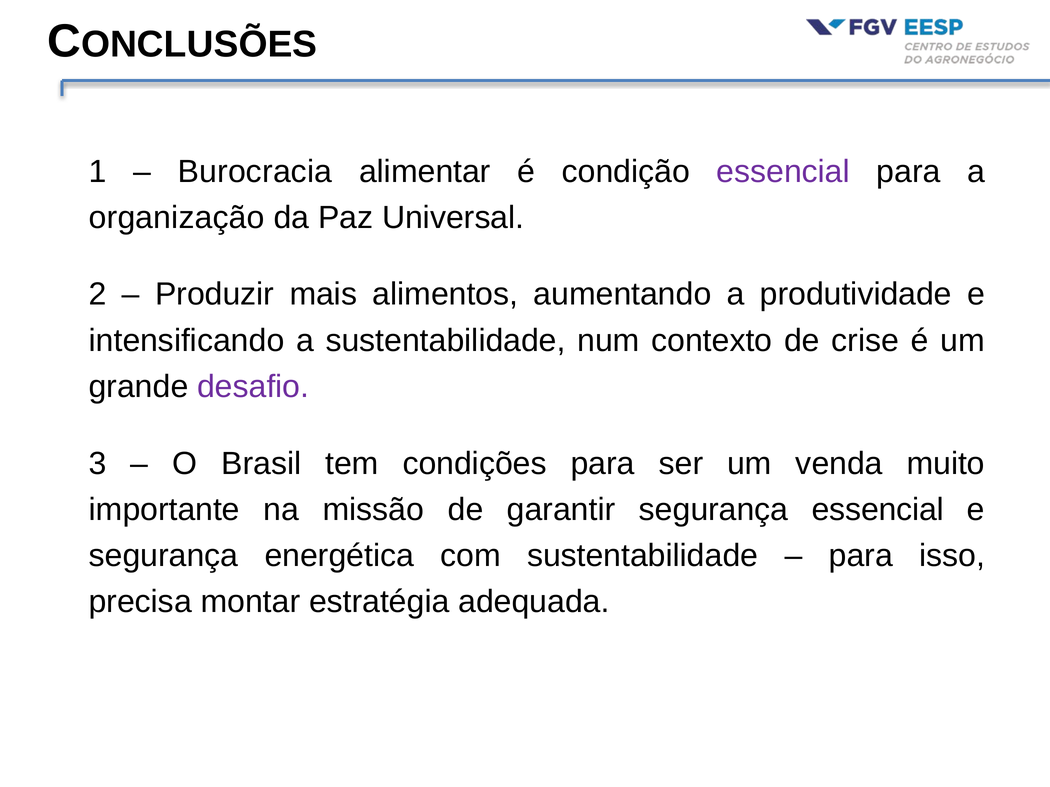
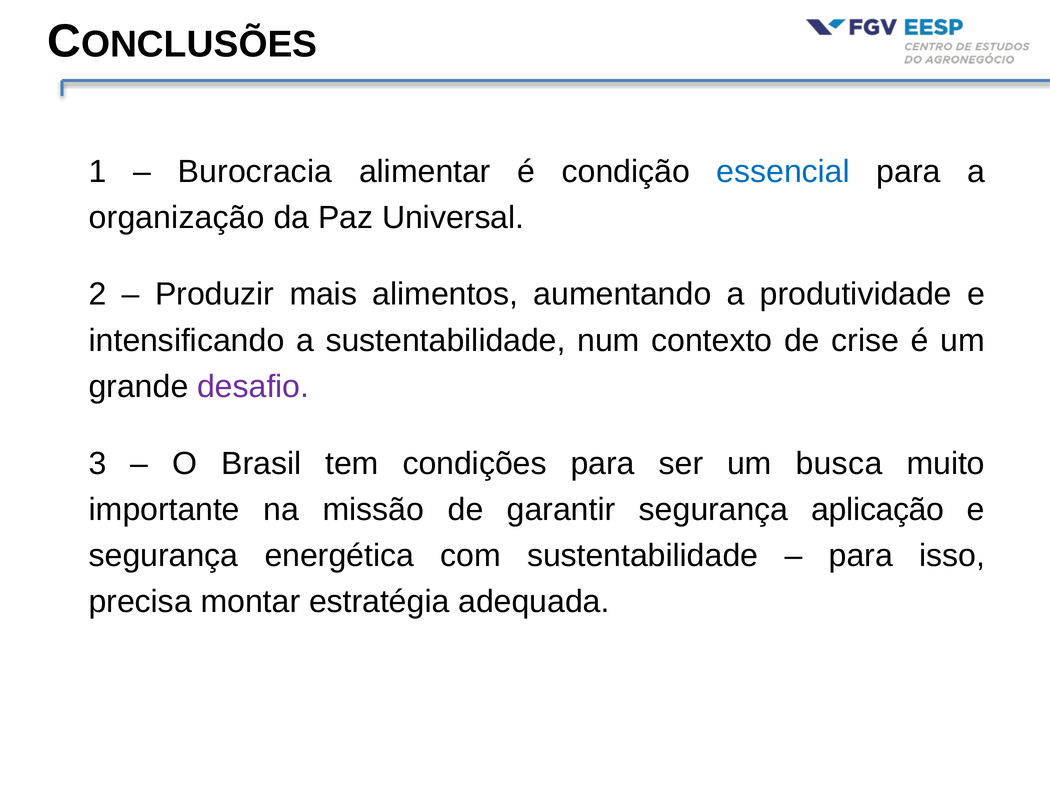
essencial colour: purple -> blue (783, 172)
venda: venda -> busca (839, 464)
segurança essencial: essencial -> aplicação (878, 510)
